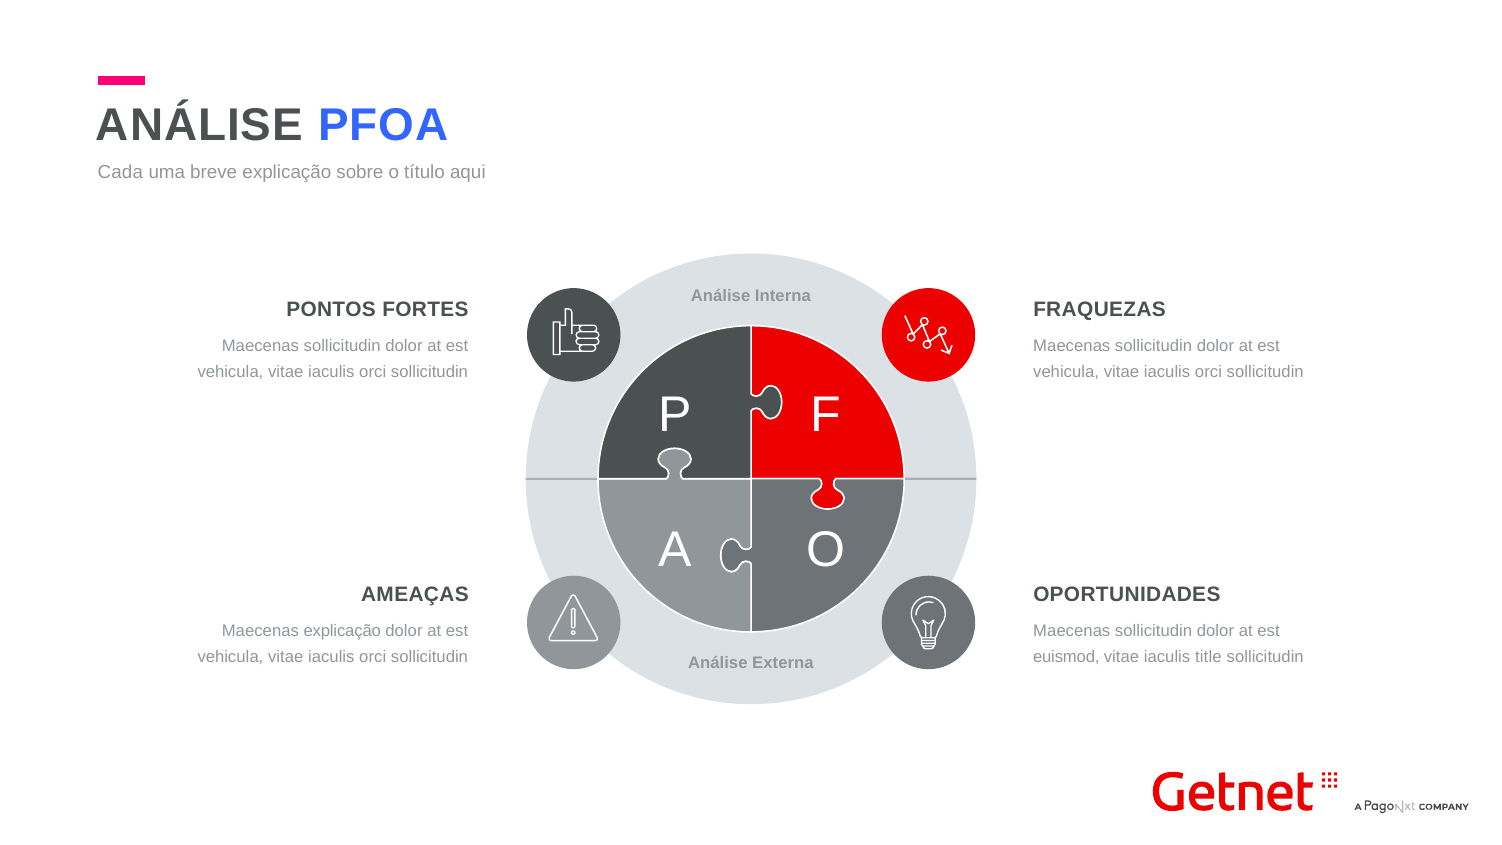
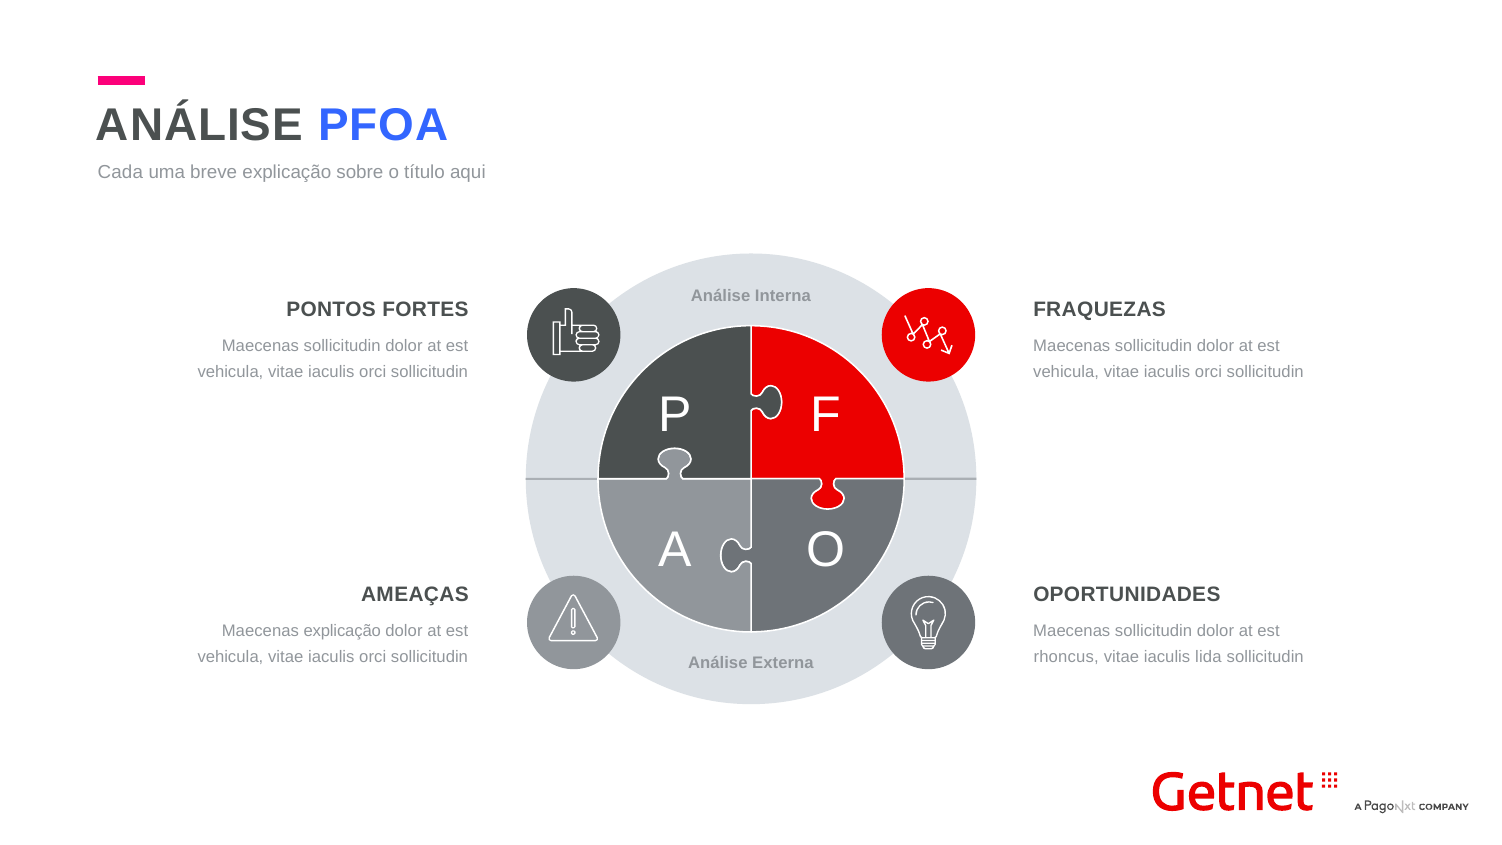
euismod: euismod -> rhoncus (1066, 657)
title: title -> lida (1208, 657)
